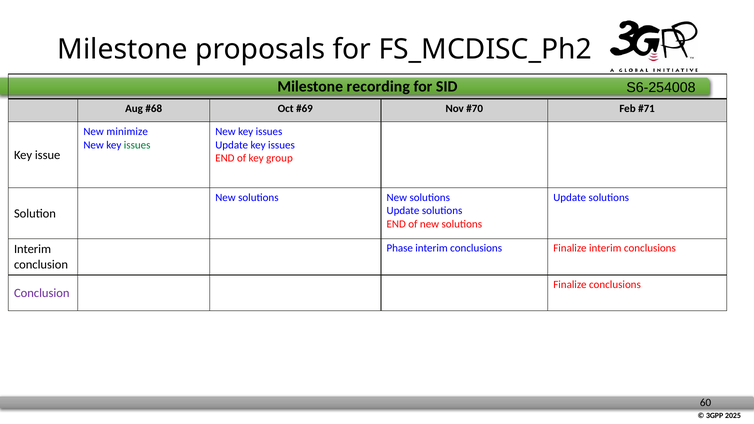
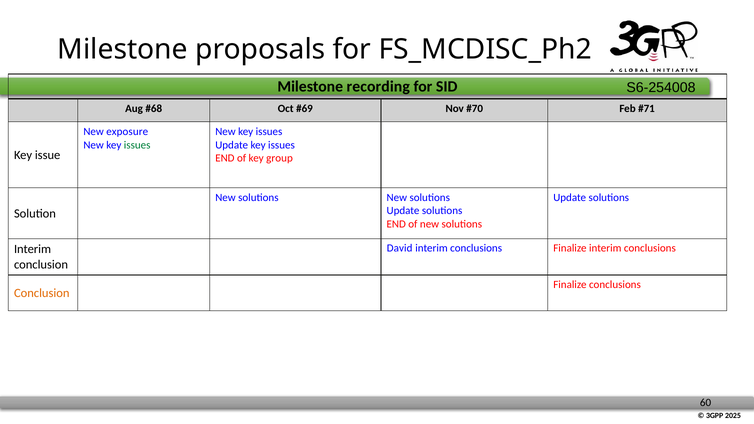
minimize: minimize -> exposure (127, 132)
Phase: Phase -> David (400, 248)
Conclusion colour: purple -> orange (42, 293)
